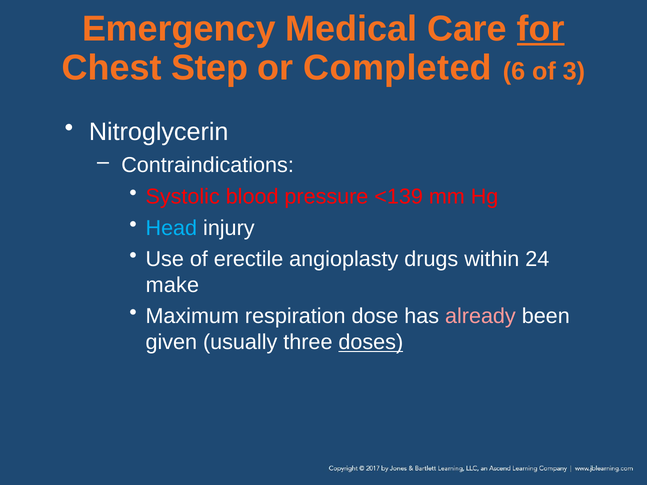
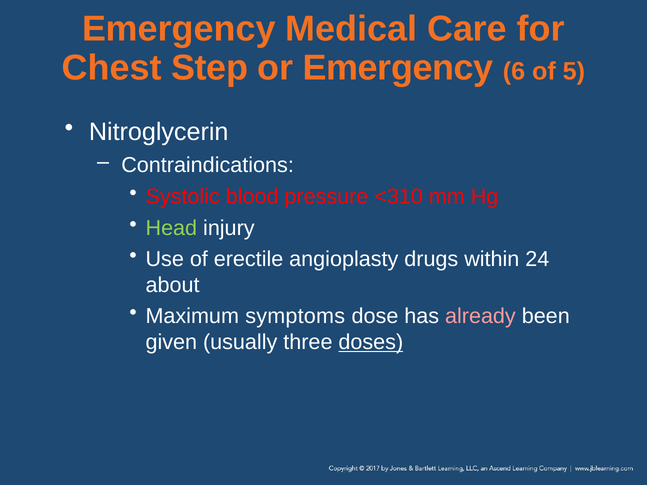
for underline: present -> none (541, 29)
or Completed: Completed -> Emergency (398, 68)
3: 3 -> 5 (574, 71)
<139: <139 -> <310 (399, 197)
Head colour: light blue -> light green (171, 228)
make: make -> about (173, 285)
respiration: respiration -> symptoms (295, 316)
